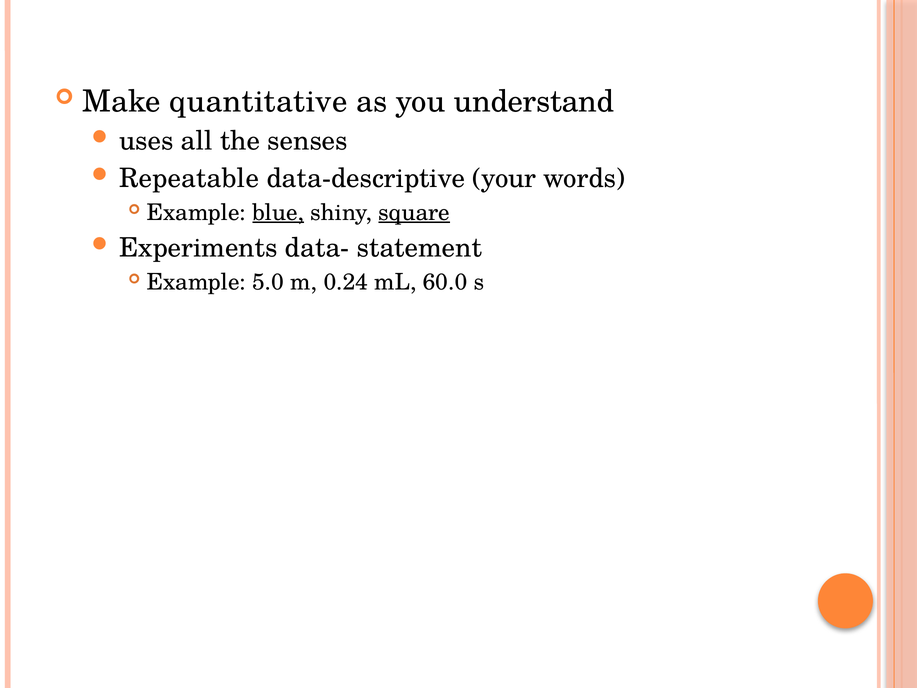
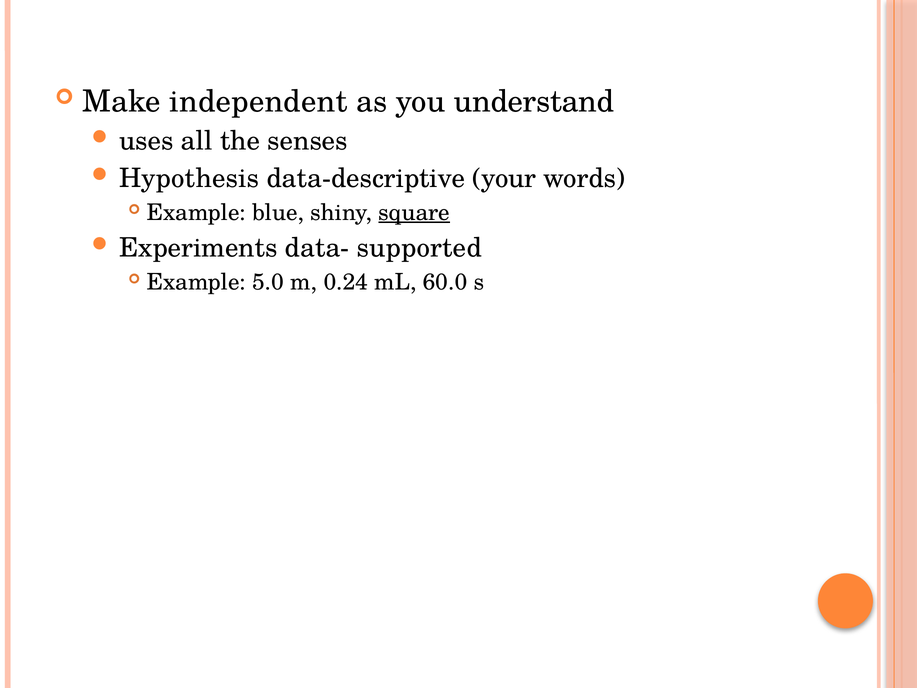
quantitative: quantitative -> independent (258, 101)
Repeatable: Repeatable -> Hypothesis (189, 178)
blue underline: present -> none (278, 212)
statement: statement -> supported (419, 248)
